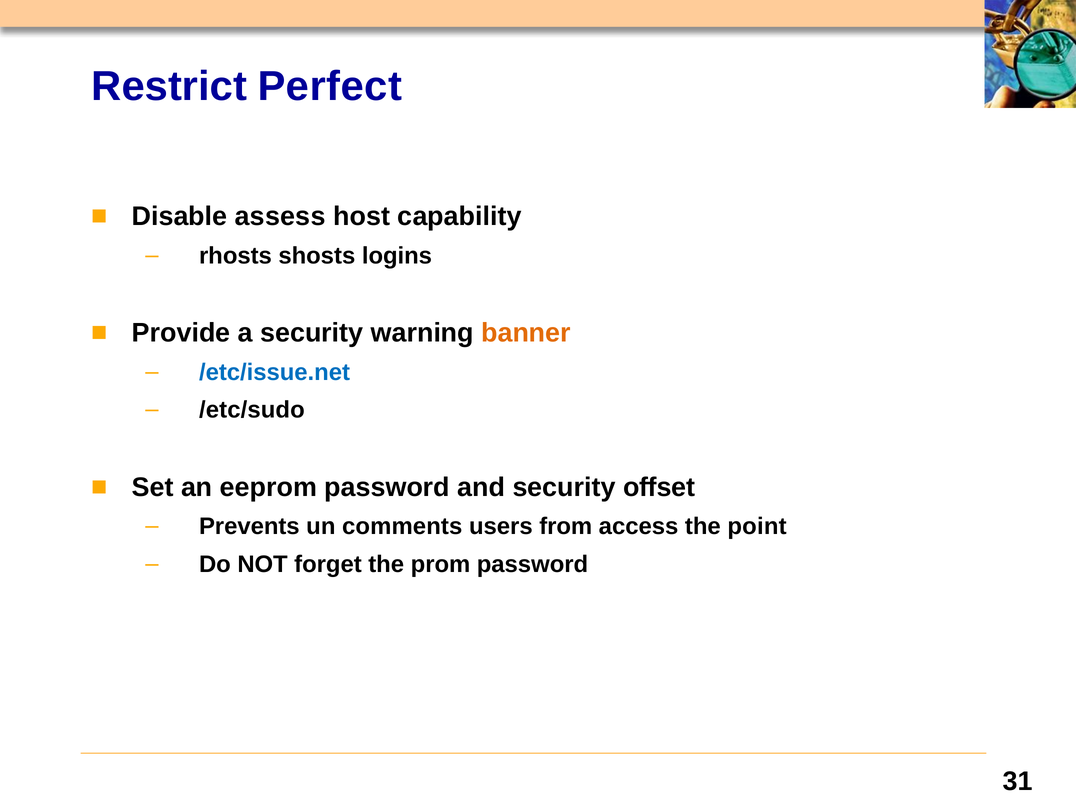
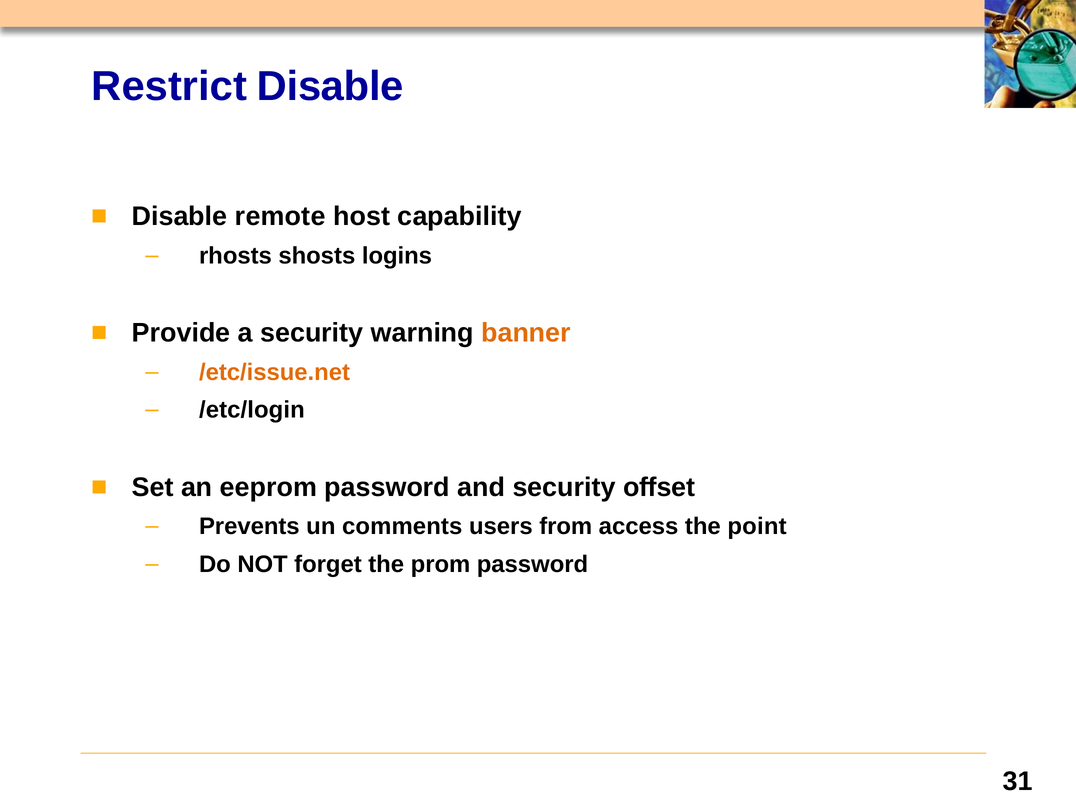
Restrict Perfect: Perfect -> Disable (330, 87)
assess: assess -> remote (280, 216)
/etc/issue.net colour: blue -> orange (275, 372)
/etc/sudo: /etc/sudo -> /etc/login (252, 410)
